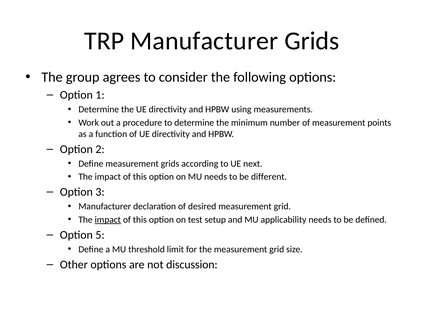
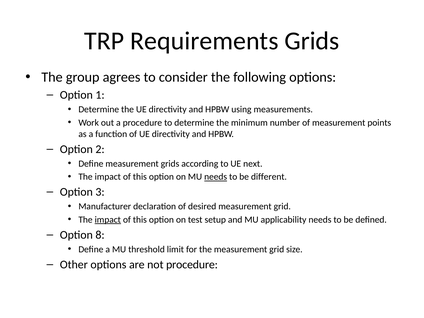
TRP Manufacturer: Manufacturer -> Requirements (204, 41)
needs underline: none -> present (216, 177)
5: 5 -> 8 (100, 235)
not discussion: discussion -> procedure (192, 265)
